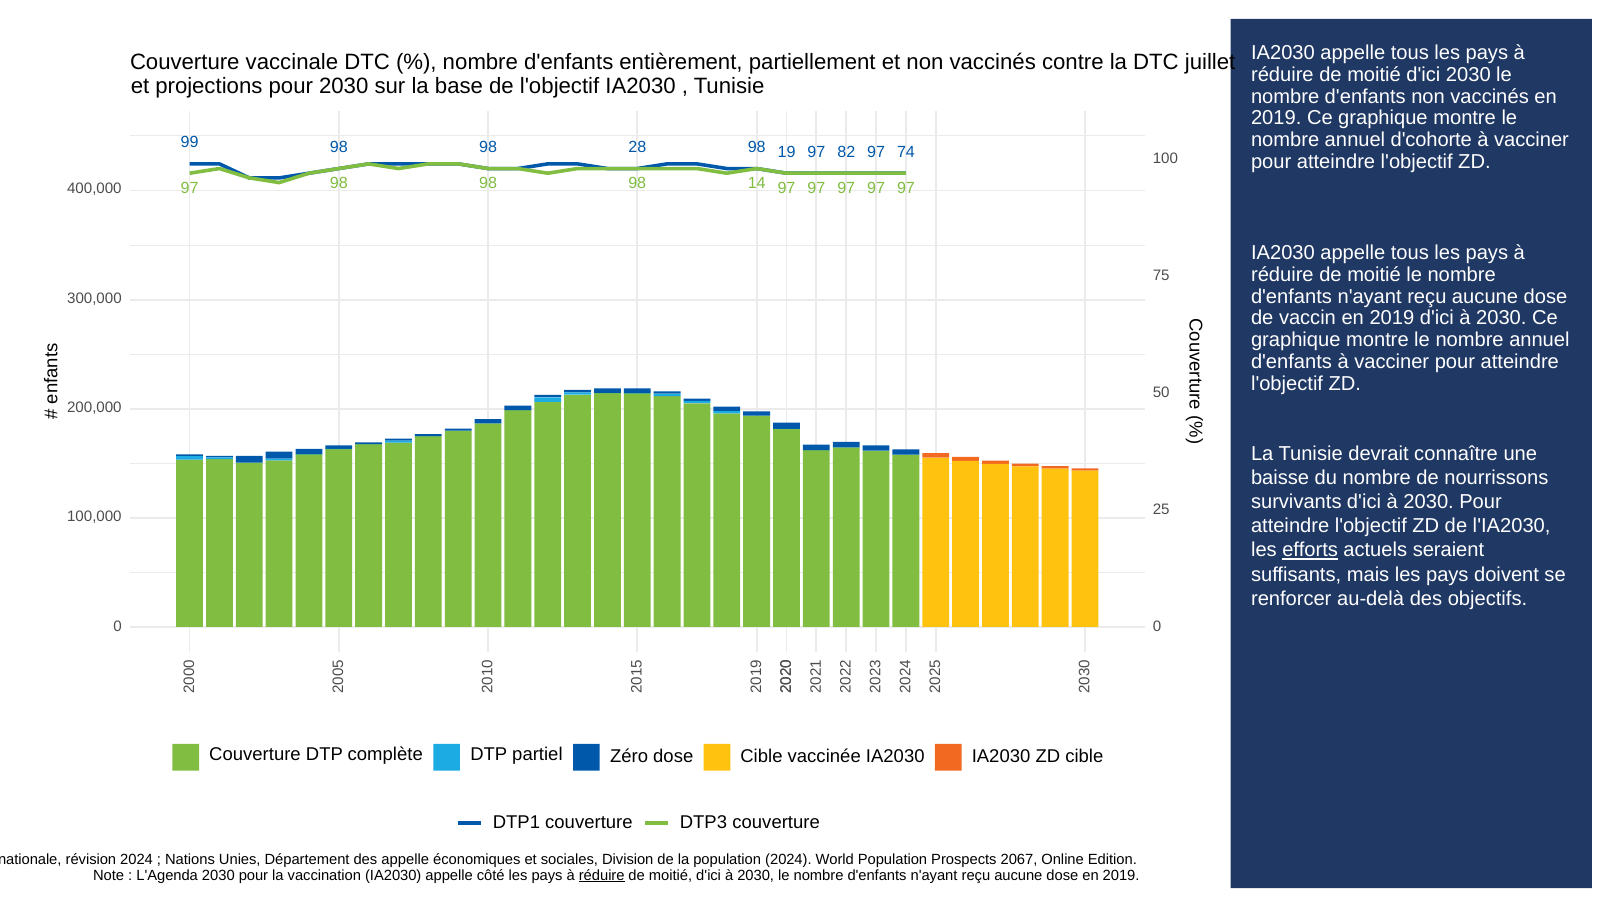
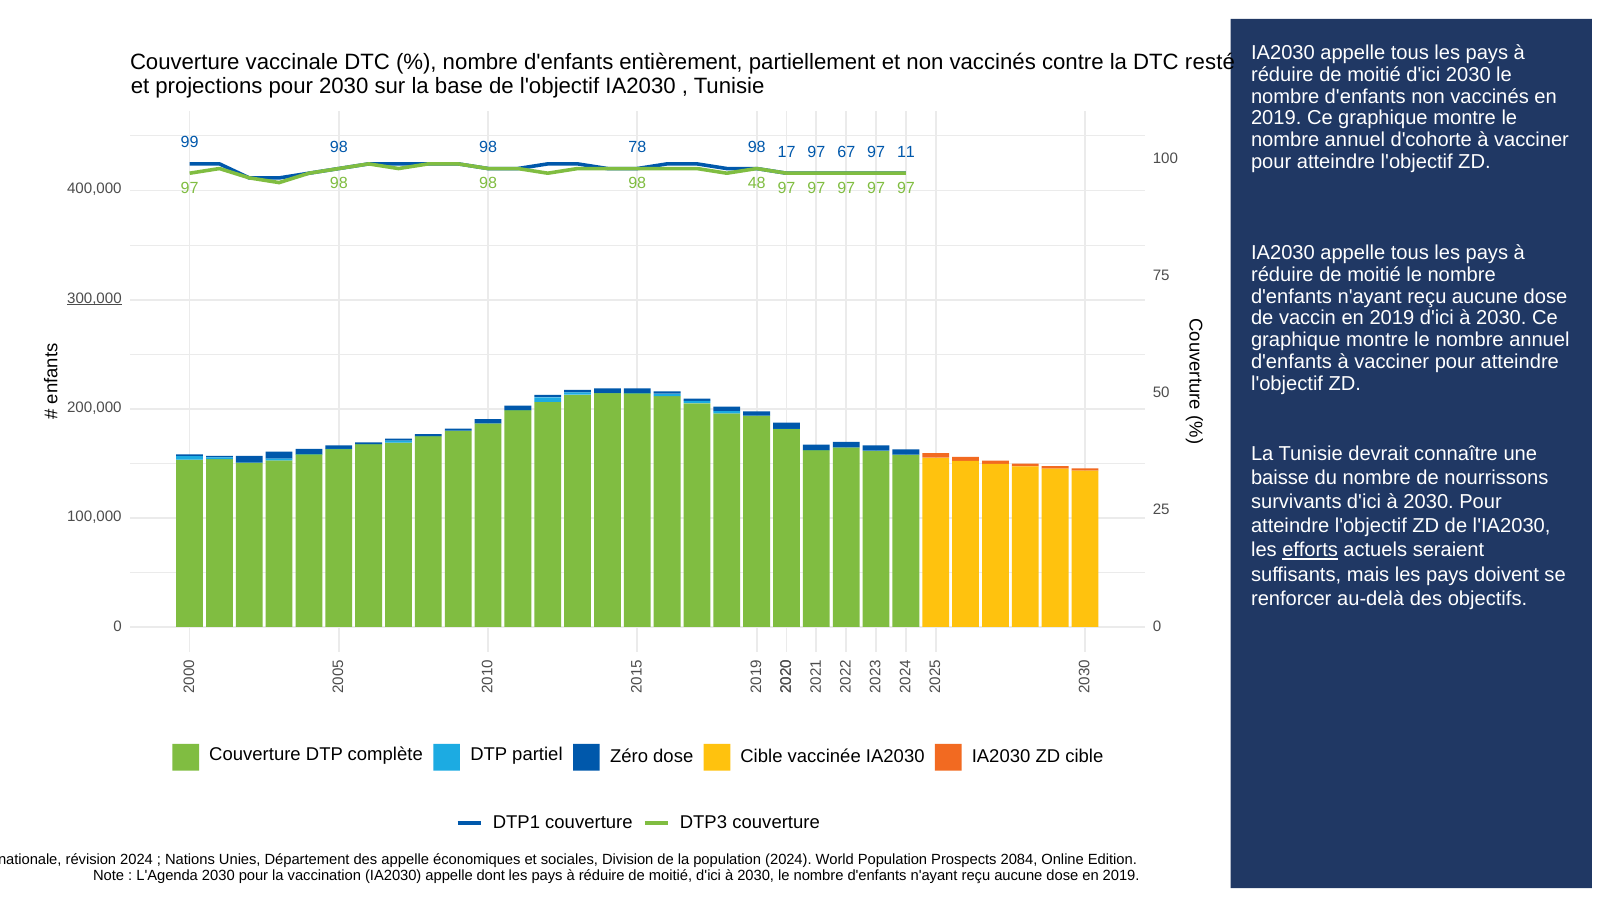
juillet: juillet -> resté (1210, 62)
28: 28 -> 78 (637, 147)
19: 19 -> 17 (787, 152)
82: 82 -> 67 (846, 152)
74: 74 -> 11 (906, 152)
14: 14 -> 48 (757, 183)
300,000 underline: none -> present (94, 298)
2067: 2067 -> 2084 (1019, 859)
côté: côté -> dont (491, 875)
réduire underline: present -> none (602, 875)
